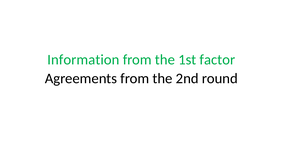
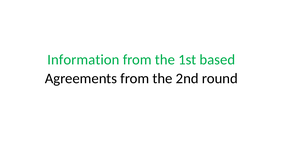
factor: factor -> based (217, 60)
